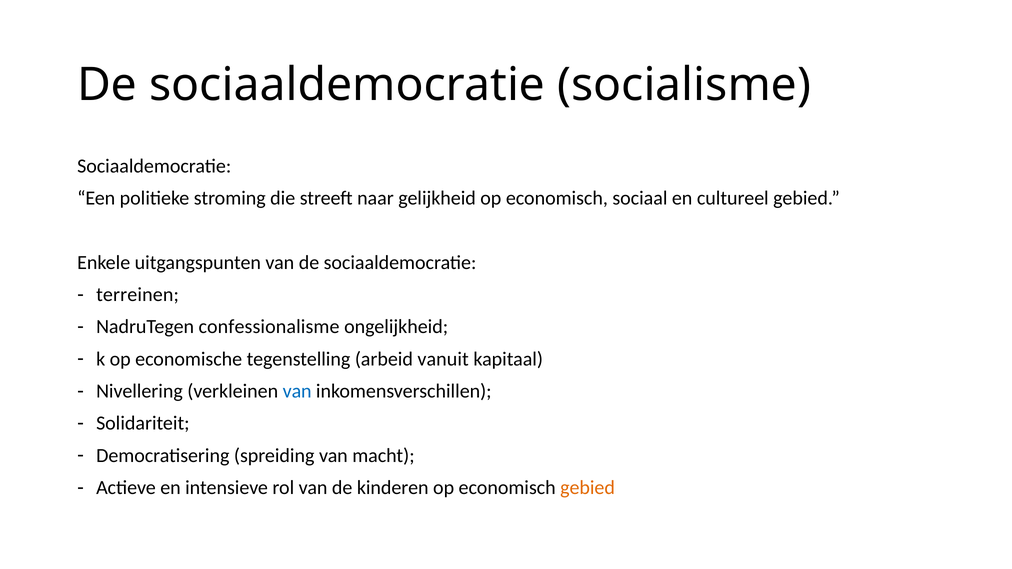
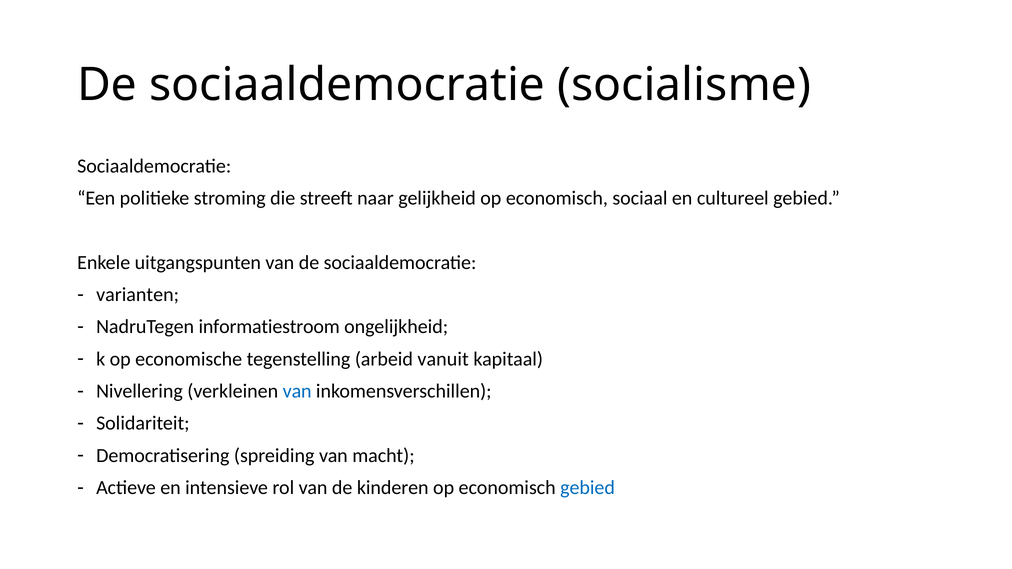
terreinen: terreinen -> varianten (138, 295)
confessionalisme: confessionalisme -> informatiestroom (269, 327)
gebied colour: orange -> blue (588, 488)
